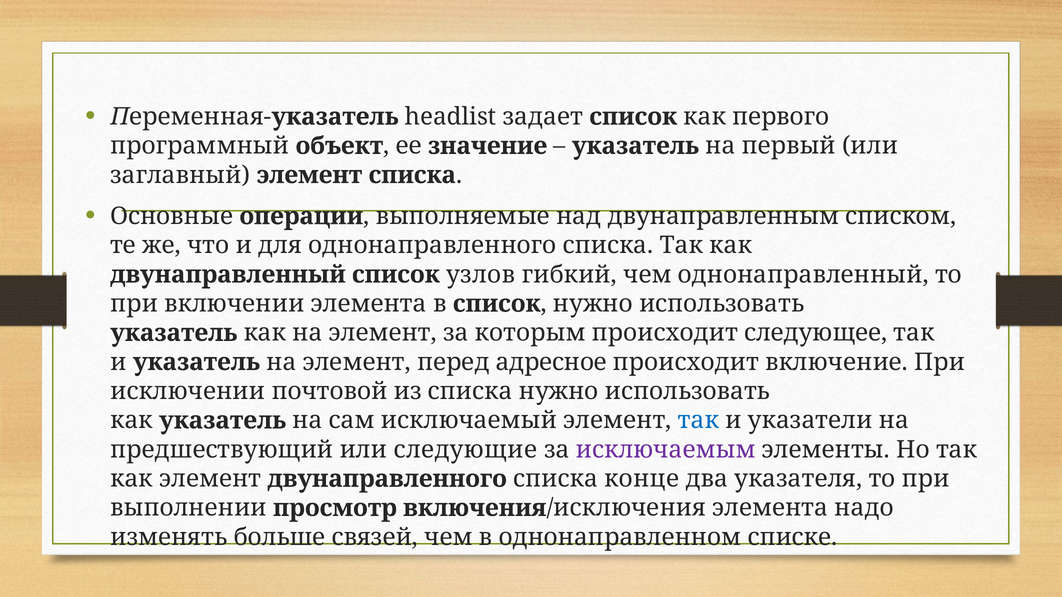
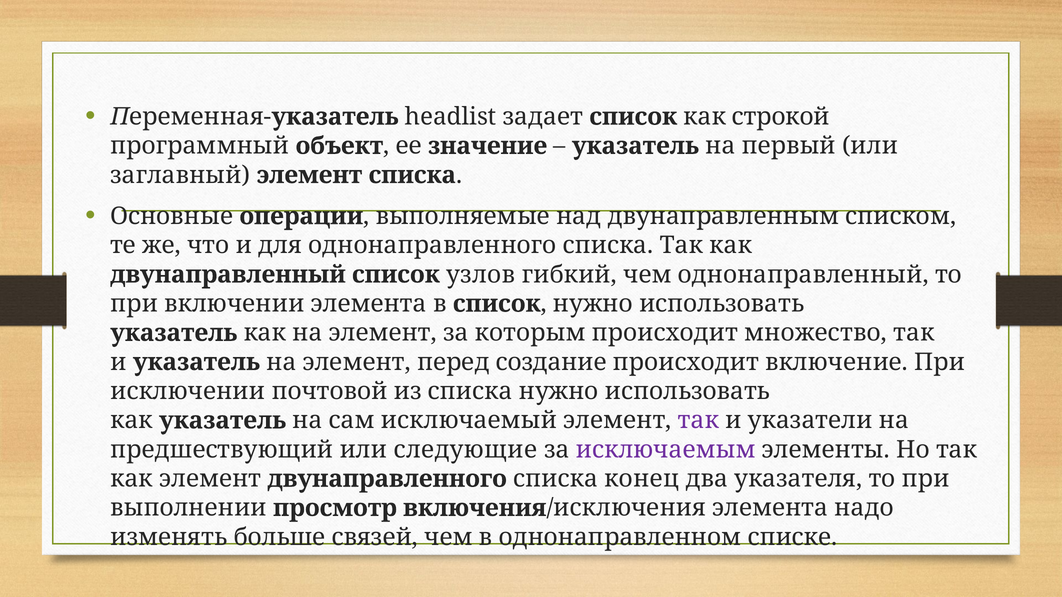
первого: первого -> строкой (781, 117)
следующее: следующее -> множество (816, 333)
адресное: адресное -> создание (551, 362)
так colour: blue -> purple (698, 421)
конце: конце -> конец (642, 479)
